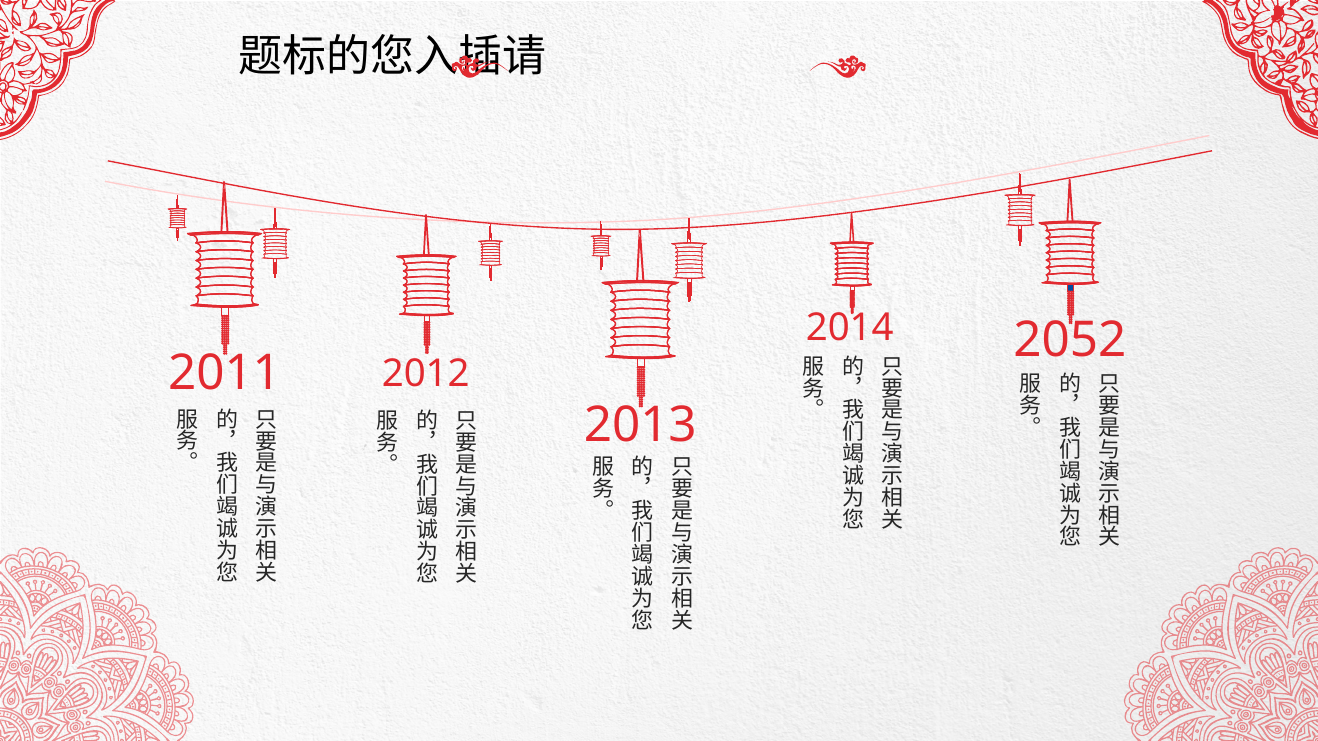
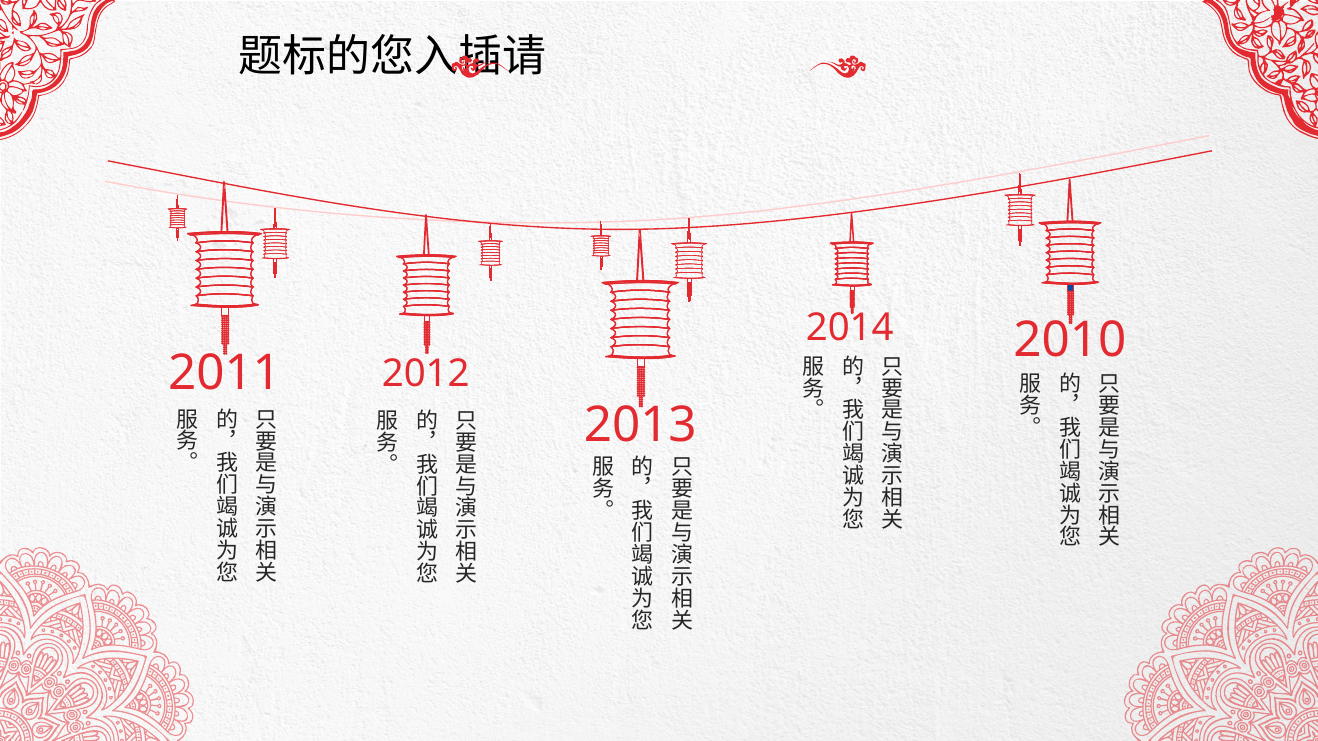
2052: 2052 -> 2010 (1070, 340)
